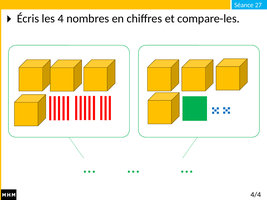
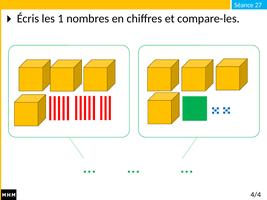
4: 4 -> 1 (61, 19)
